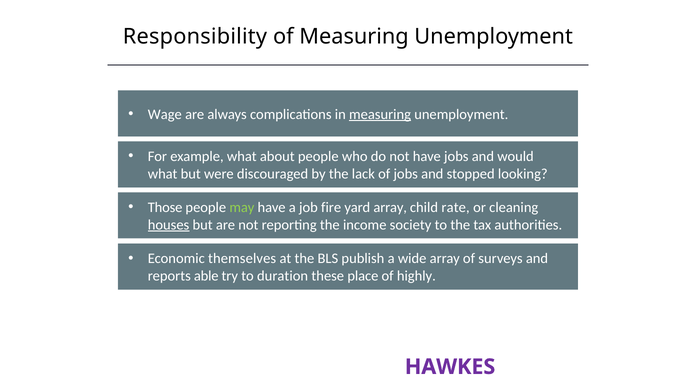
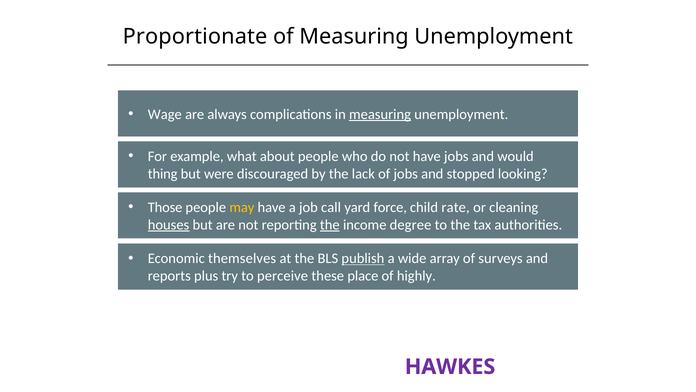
Responsibility: Responsibility -> Proportionate (195, 36)
what: what -> thing (163, 174)
may colour: light green -> yellow (242, 207)
fire: fire -> call (331, 207)
yard array: array -> force (390, 207)
the underline: none -> present (330, 225)
society: society -> degree (411, 225)
publish underline: none -> present (363, 258)
able: able -> plus (206, 276)
duration: duration -> perceive (283, 276)
